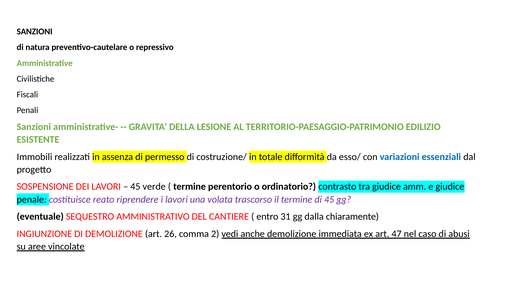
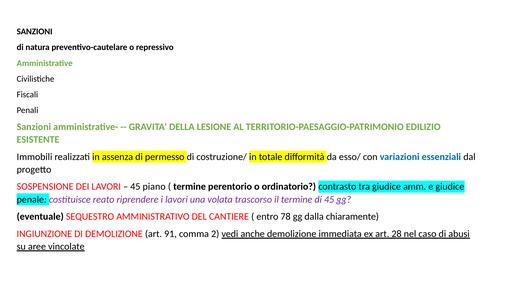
verde: verde -> piano (154, 186)
31: 31 -> 78 (286, 216)
26: 26 -> 91 (171, 233)
47: 47 -> 28 (397, 233)
